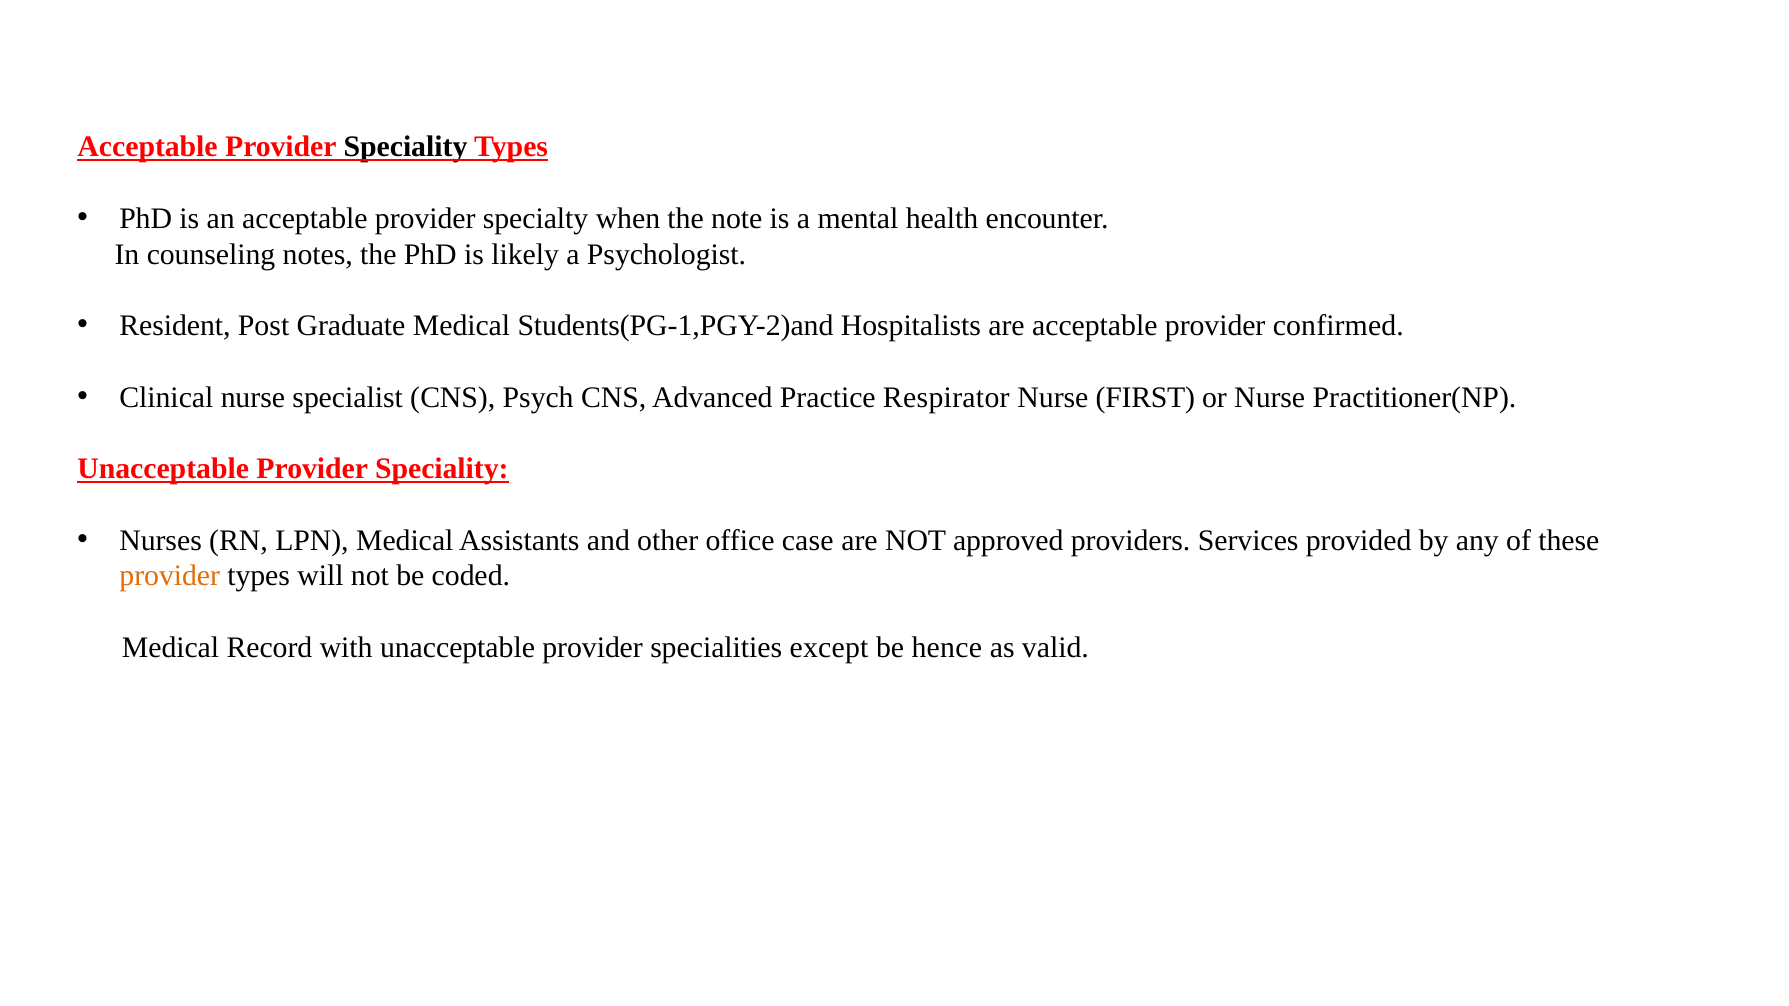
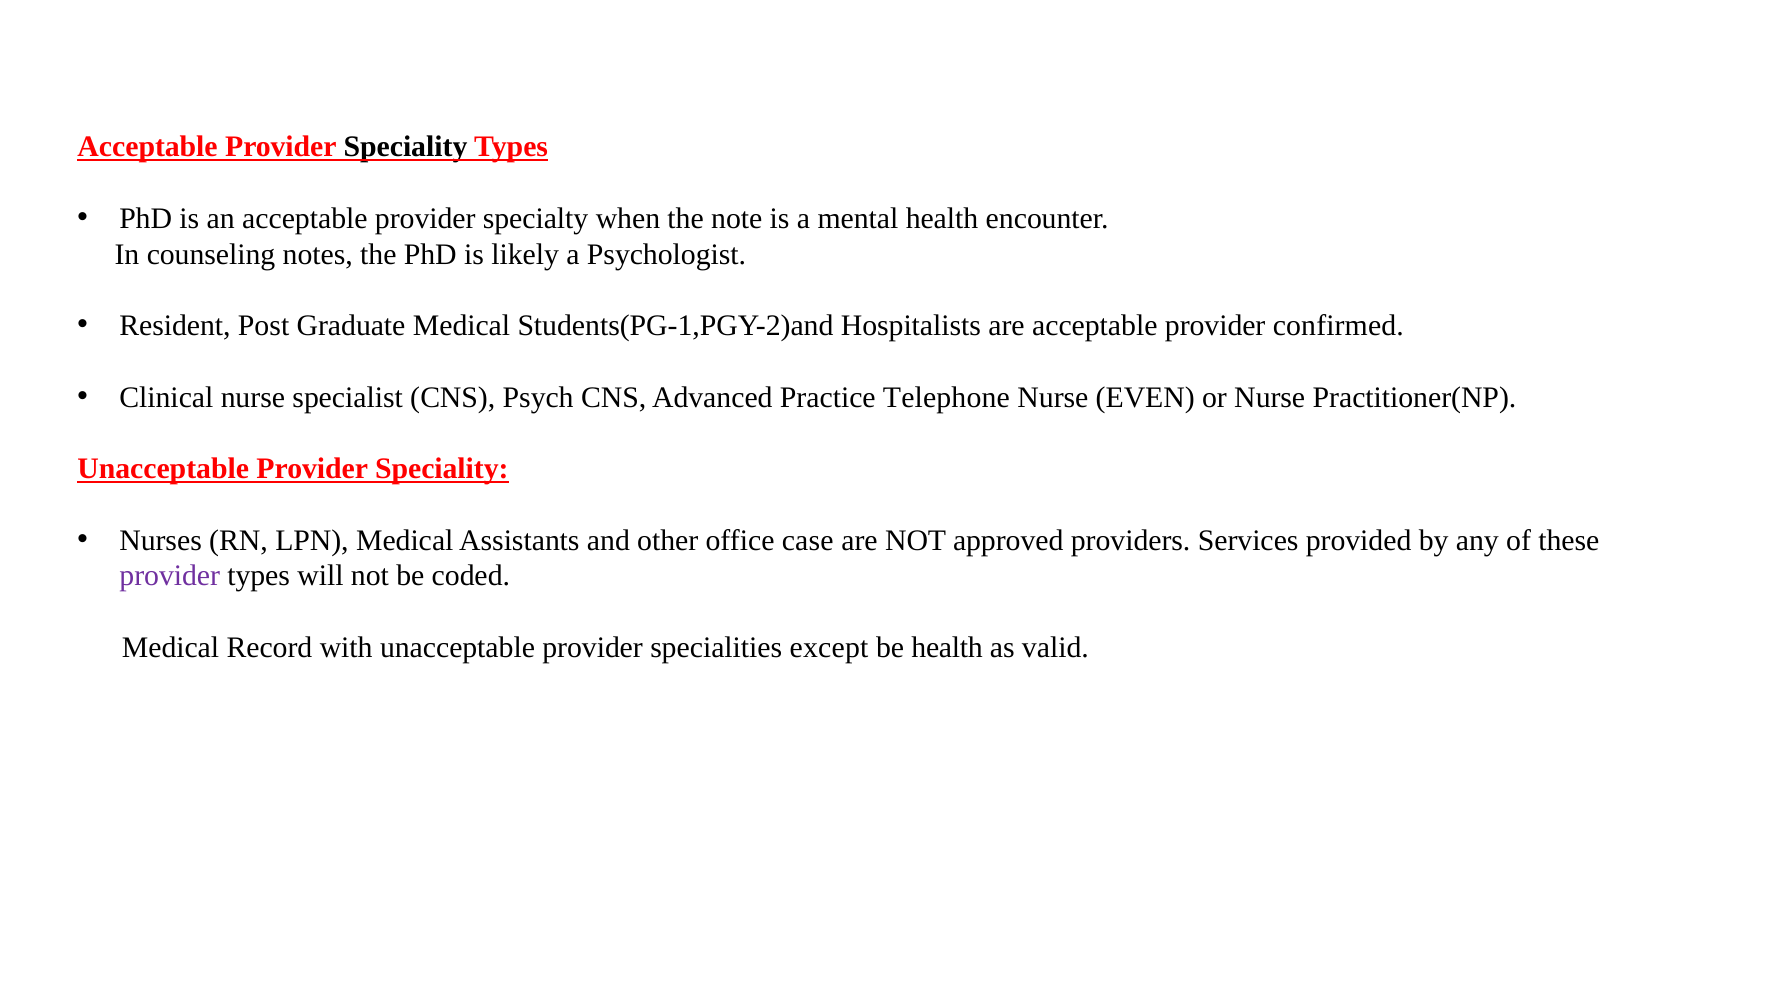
Respirator: Respirator -> Telephone (946, 397)
FIRST: FIRST -> EVEN (1145, 397)
provider colour: orange -> purple (170, 576)
be hence: hence -> health (947, 648)
